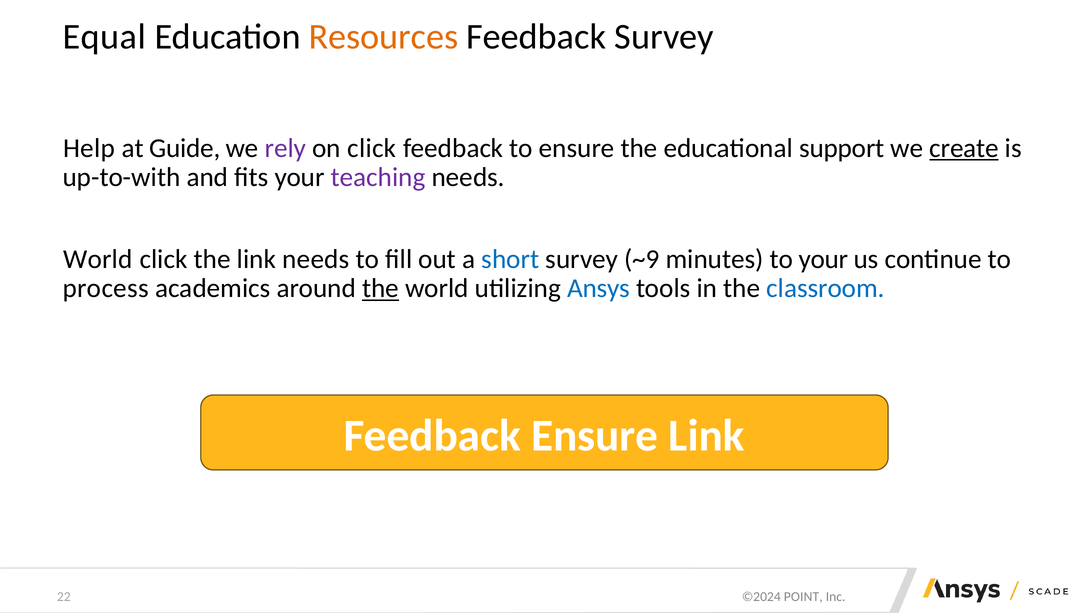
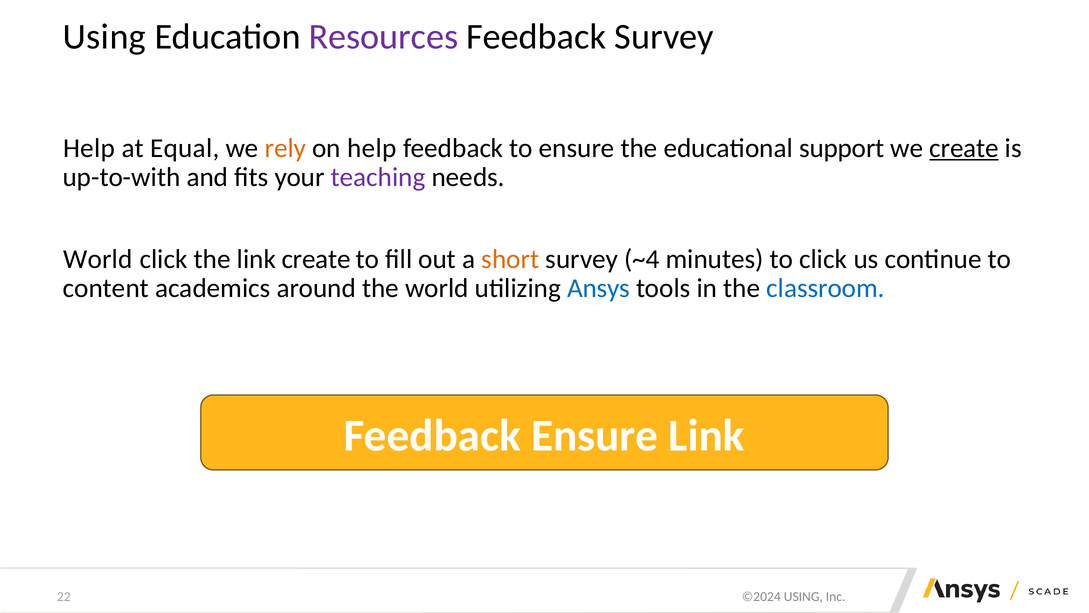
Equal: Equal -> Using (104, 37)
Resources colour: orange -> purple (384, 37)
Guide: Guide -> Equal (185, 148)
rely colour: purple -> orange (285, 148)
on click: click -> help (372, 148)
link needs: needs -> create (316, 259)
short colour: blue -> orange (510, 259)
~9: ~9 -> ~4 (642, 259)
to your: your -> click (823, 259)
process: process -> content (106, 288)
the underline: present -> none (381, 288)
POINT: POINT -> USING (803, 596)
